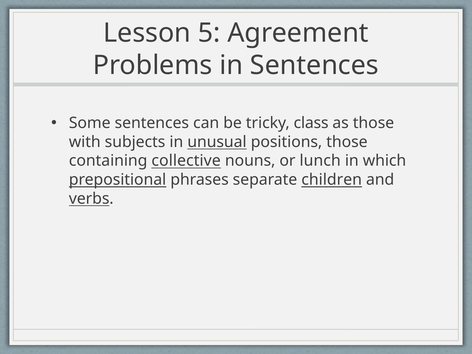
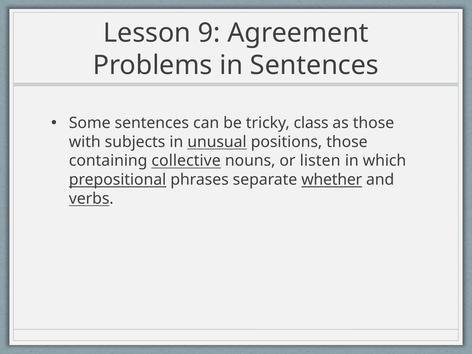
5: 5 -> 9 (209, 33)
lunch: lunch -> listen (320, 161)
children: children -> whether (332, 180)
